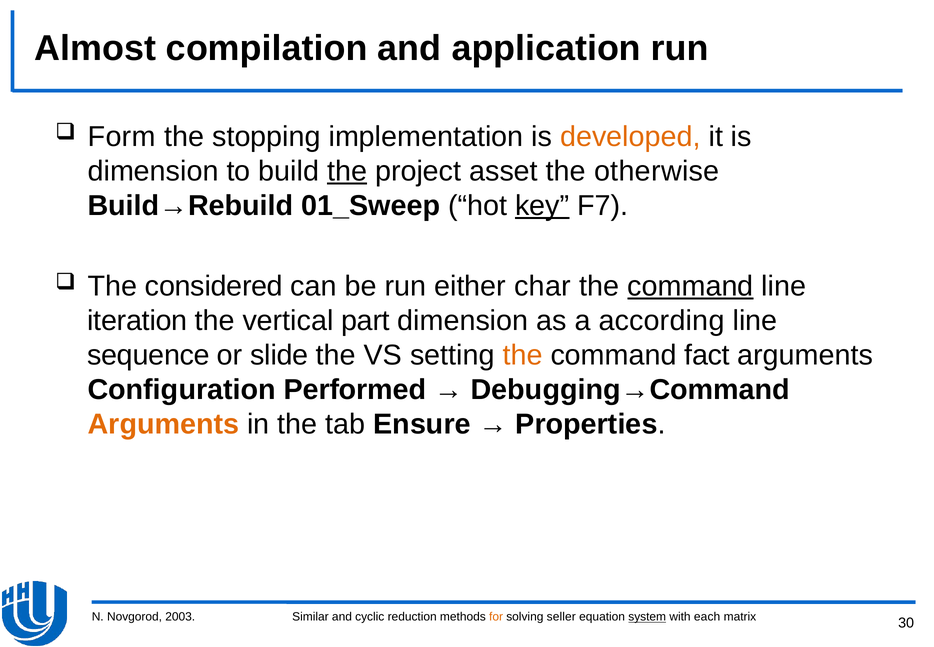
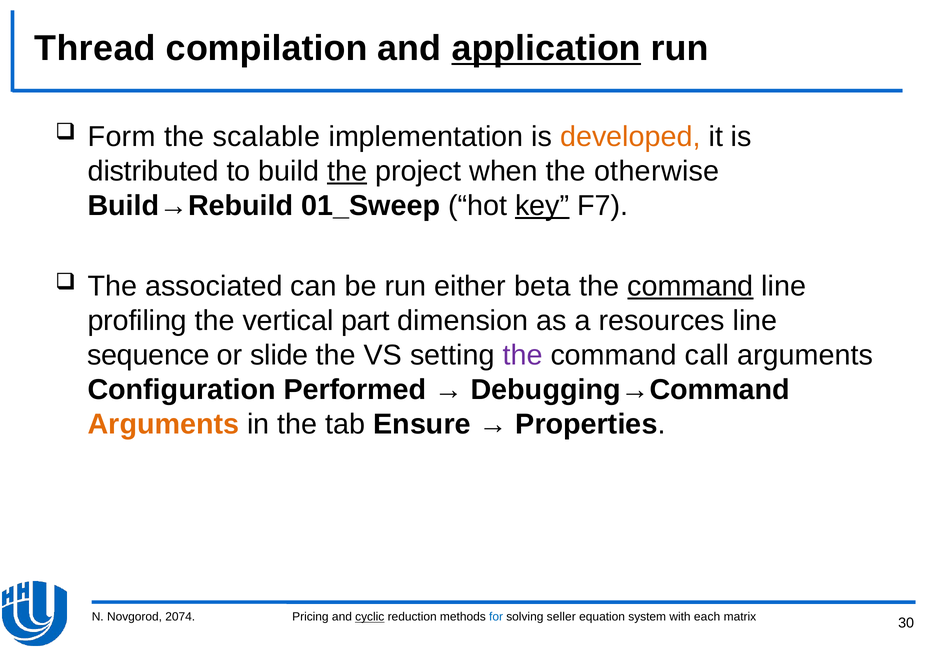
Almost: Almost -> Thread (95, 49)
application underline: none -> present (546, 49)
stopping: stopping -> scalable (266, 136)
dimension: dimension -> distributed (153, 171)
asset: asset -> when (504, 171)
considered: considered -> associated (214, 286)
char: char -> beta (543, 286)
iteration: iteration -> profiling (137, 320)
according: according -> resources (662, 320)
the colour: orange -> purple (523, 355)
fact: fact -> call (707, 355)
2003: 2003 -> 2074 (180, 617)
Similar: Similar -> Pricing (310, 617)
cyclic underline: none -> present (370, 617)
for colour: orange -> blue (496, 617)
system underline: present -> none (647, 617)
